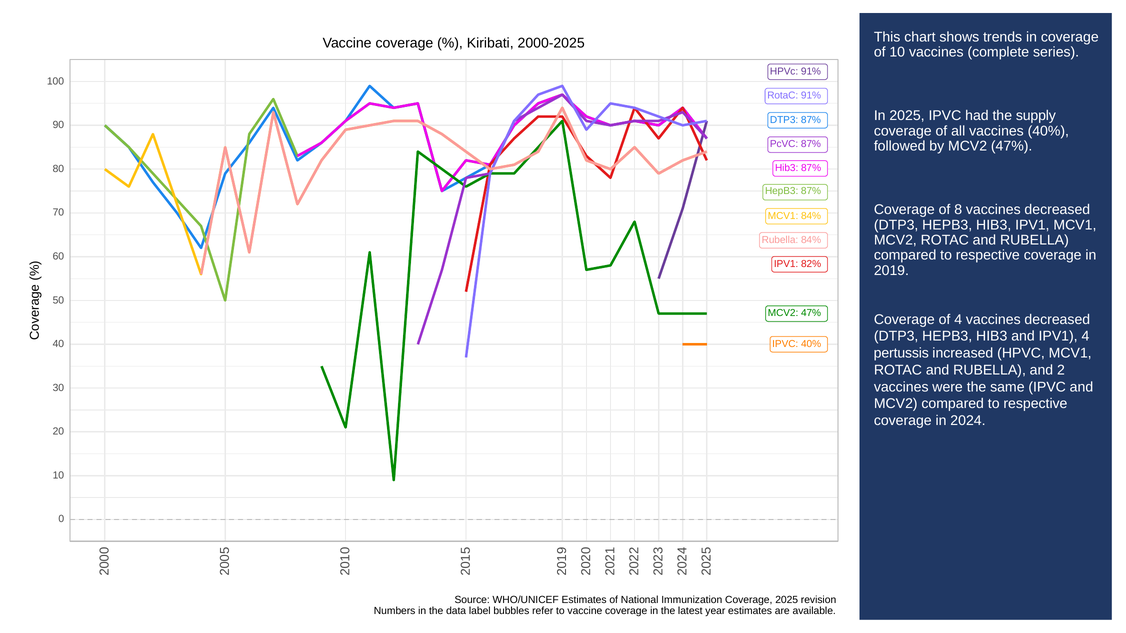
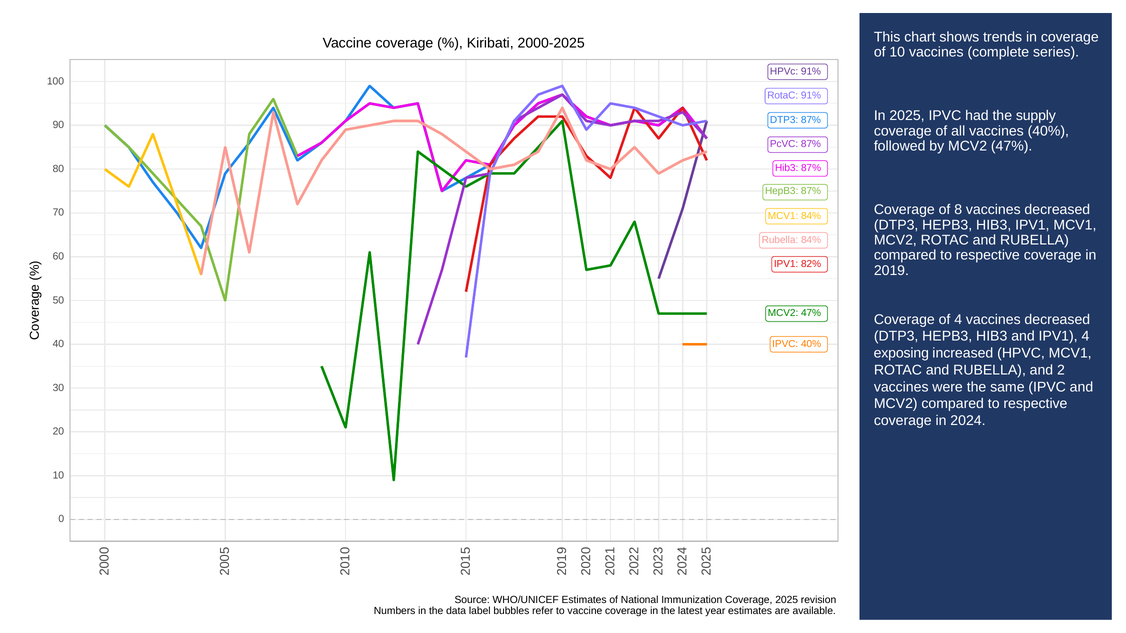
pertussis: pertussis -> exposing (901, 353)
